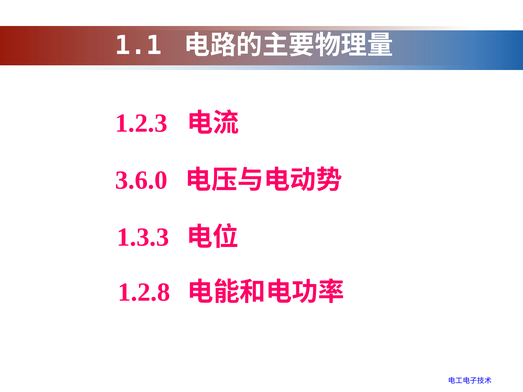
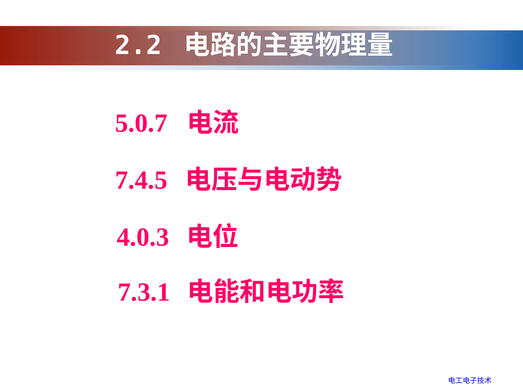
1.1: 1.1 -> 2.2 (138, 46)
1.2.3: 1.2.3 -> 5.0.7 (141, 123)
3.6.0: 3.6.0 -> 7.4.5 (141, 180)
1.3.3: 1.3.3 -> 4.0.3 (143, 237)
1.2.8: 1.2.8 -> 7.3.1 (144, 292)
